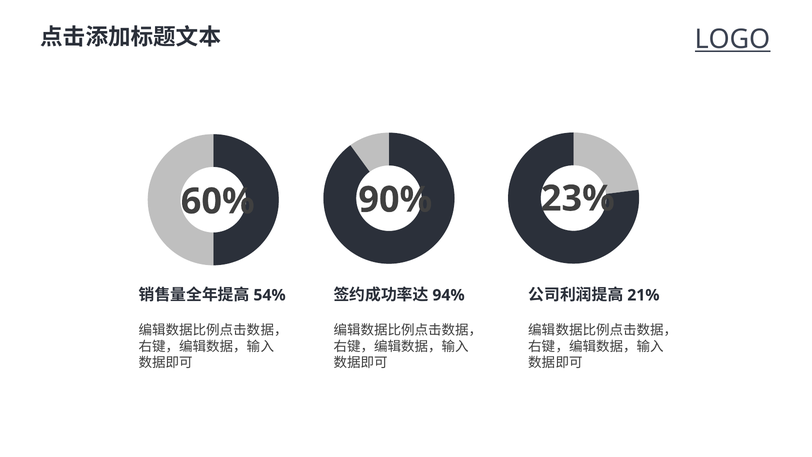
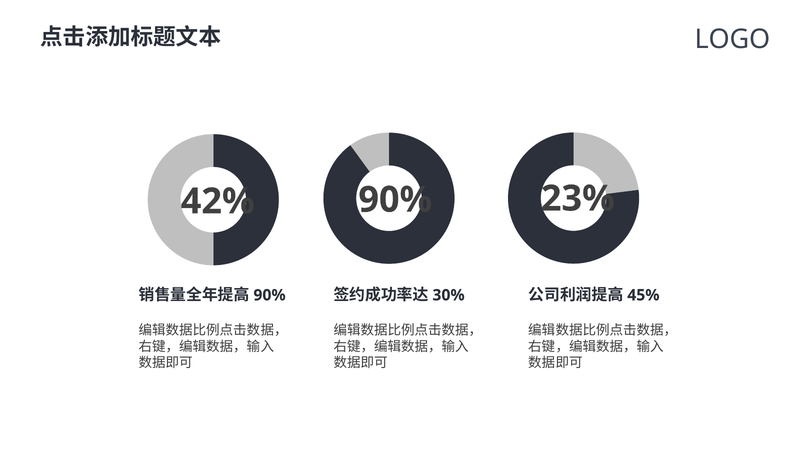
LOGO underline: present -> none (733, 39)
60%: 60% -> 42% (218, 201)
54%: 54% -> 90% (270, 295)
94%: 94% -> 30% (449, 295)
21%: 21% -> 45% (643, 295)
